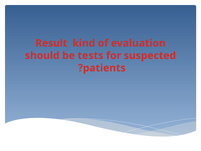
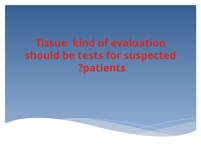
Result: Result -> Tissue (51, 43)
